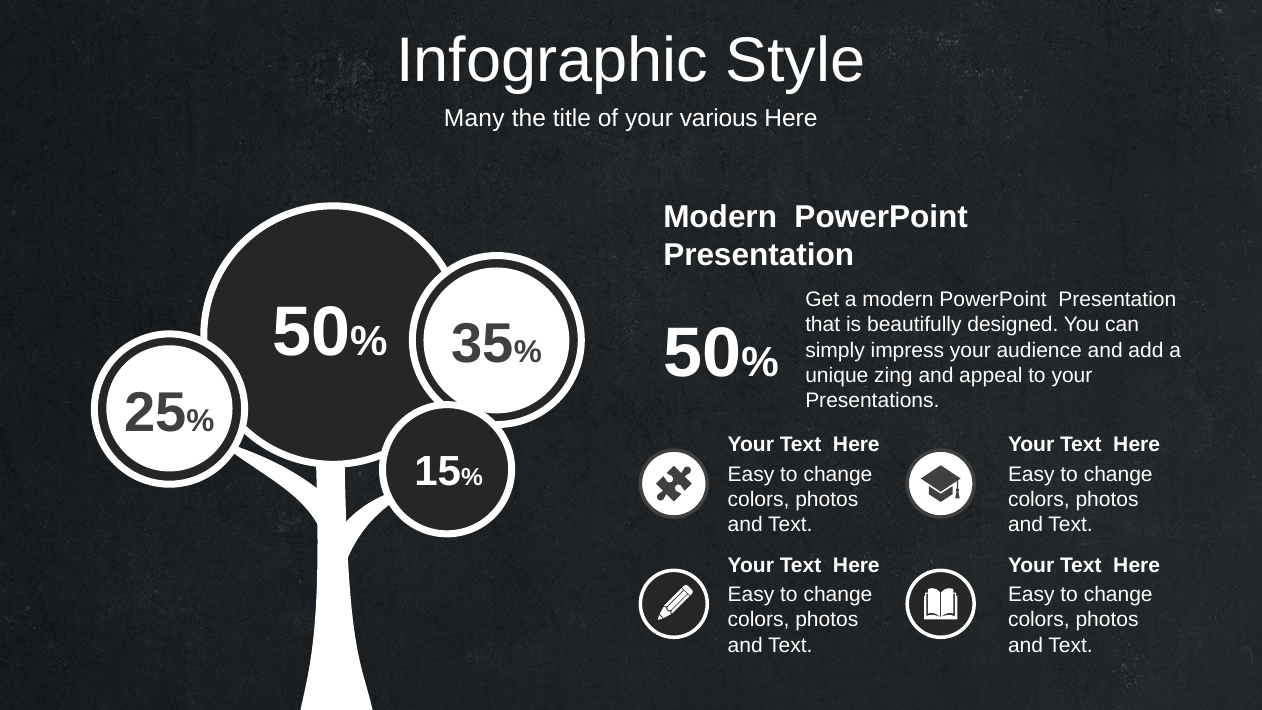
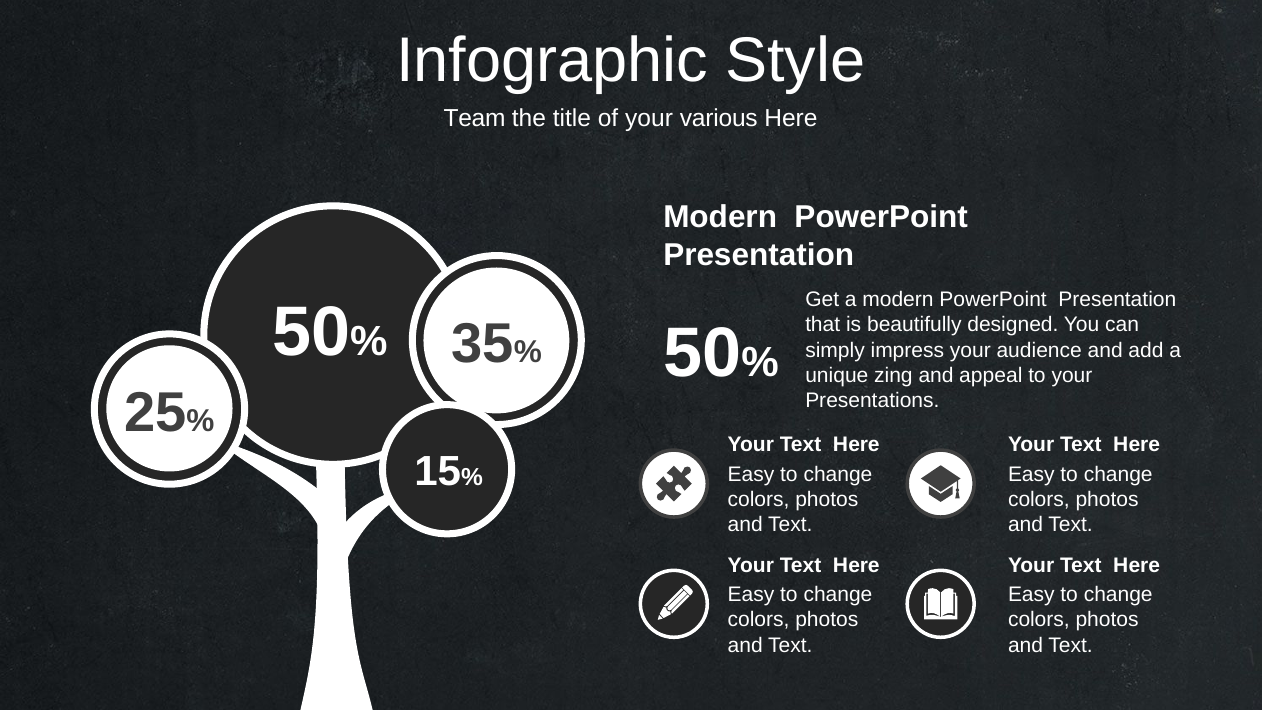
Many: Many -> Team (475, 118)
